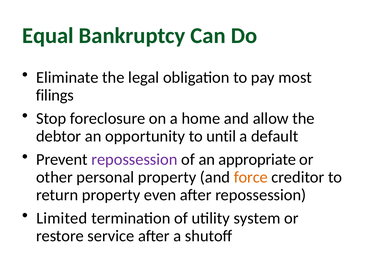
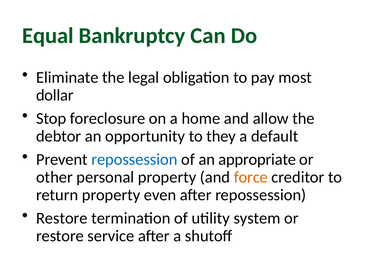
filings: filings -> dollar (55, 95)
until: until -> they (221, 136)
repossession colour: purple -> blue (134, 160)
Limited: Limited -> Restore (62, 219)
